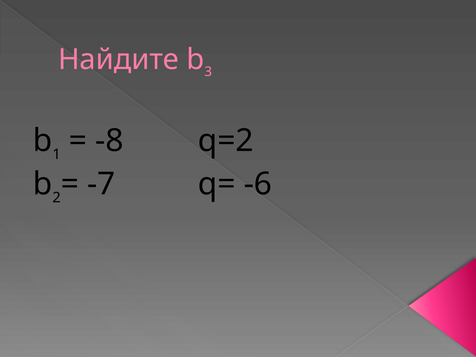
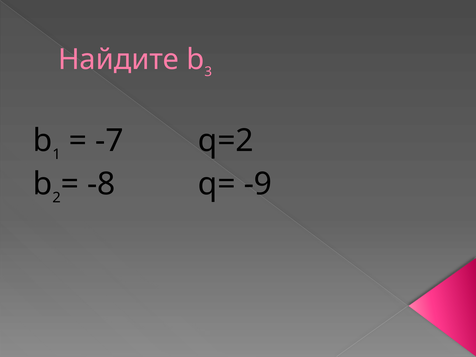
-8: -8 -> -7 (109, 141)
-7: -7 -> -8 (101, 184)
-6: -6 -> -9 (258, 184)
